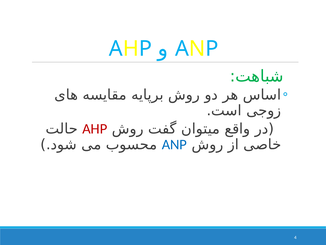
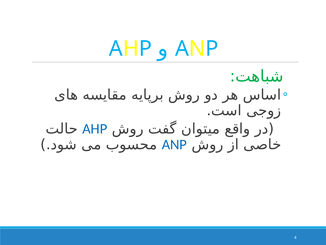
AHP colour: red -> blue (95, 129)
